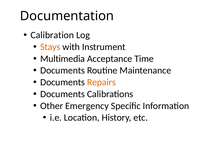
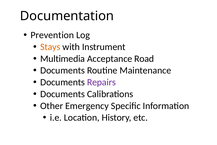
Calibration: Calibration -> Prevention (52, 35)
Time: Time -> Road (144, 59)
Repairs colour: orange -> purple (101, 82)
